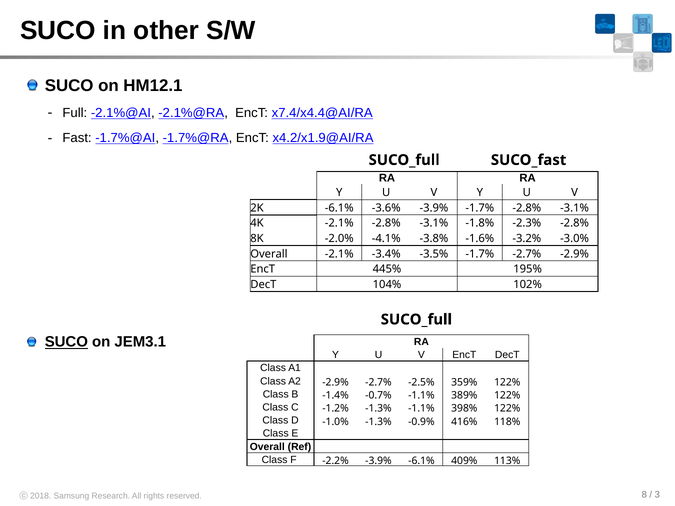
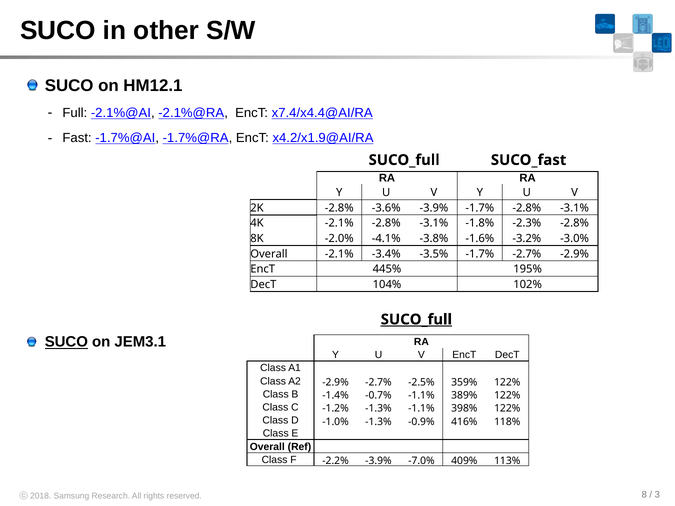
2K -6.1%: -6.1% -> -2.8% (339, 208)
SUCO_full underline: none -> present (416, 320)
-3.9% -6.1%: -6.1% -> -7.0% (421, 461)
